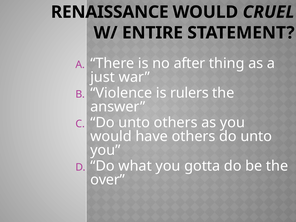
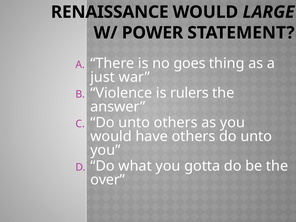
CRUEL: CRUEL -> LARGE (269, 12)
ENTIRE: ENTIRE -> POWER (152, 33)
after: after -> goes (189, 63)
